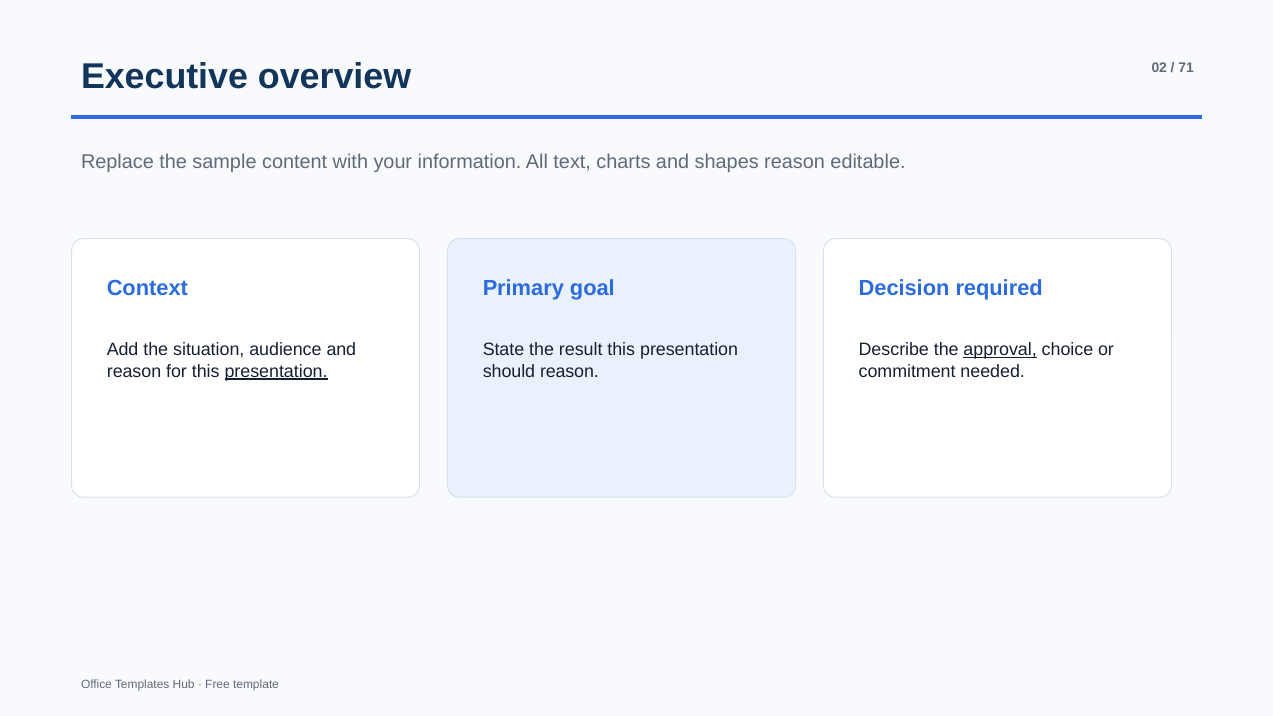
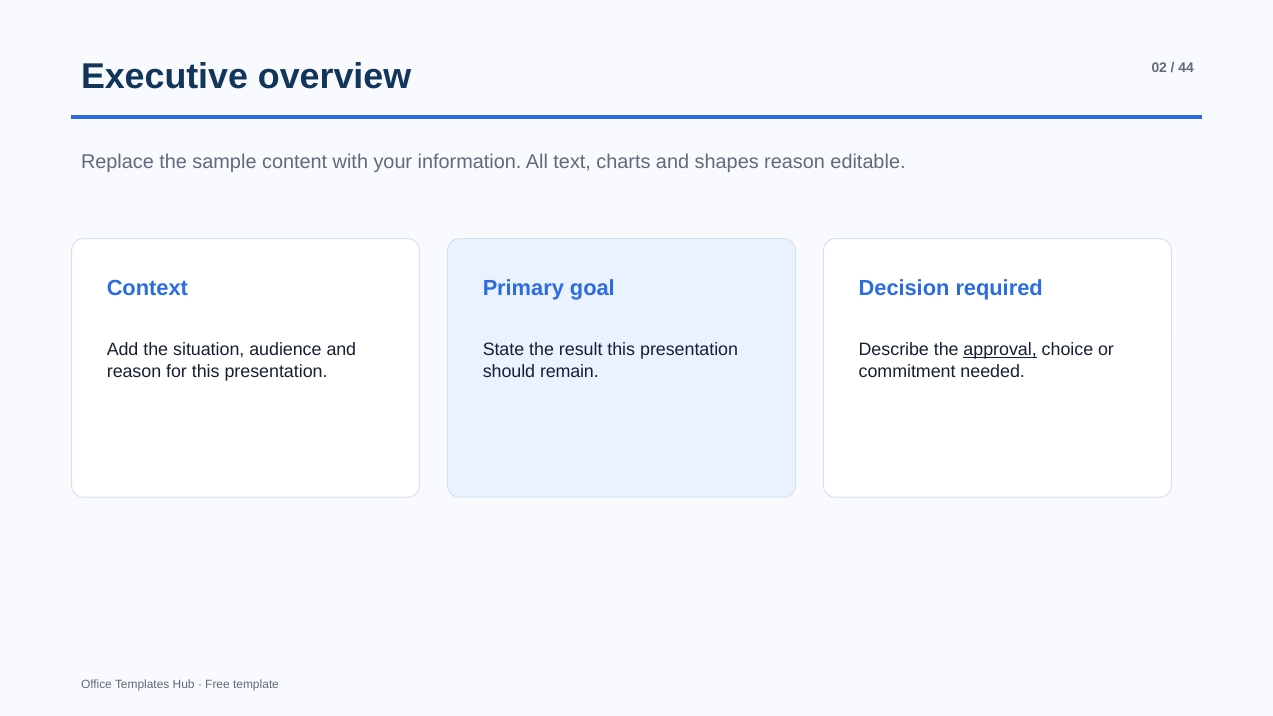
71: 71 -> 44 (1186, 68)
presentation underline: present -> none (276, 371)
should reason: reason -> remain (569, 371)
